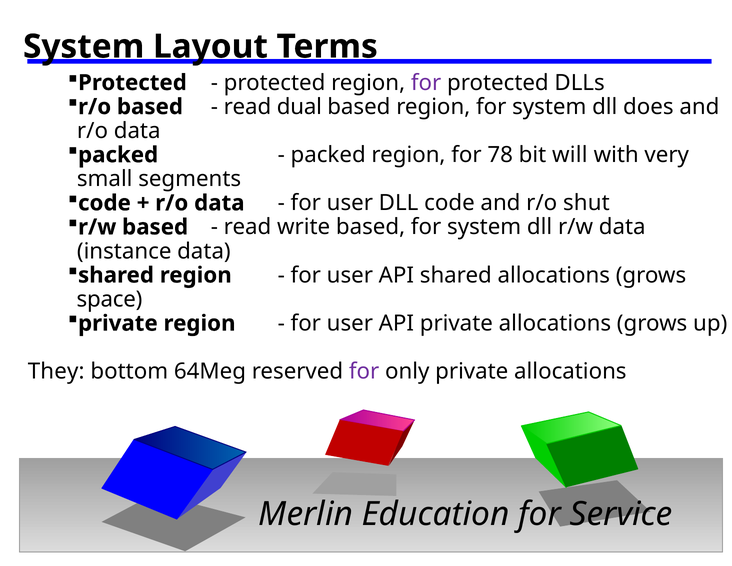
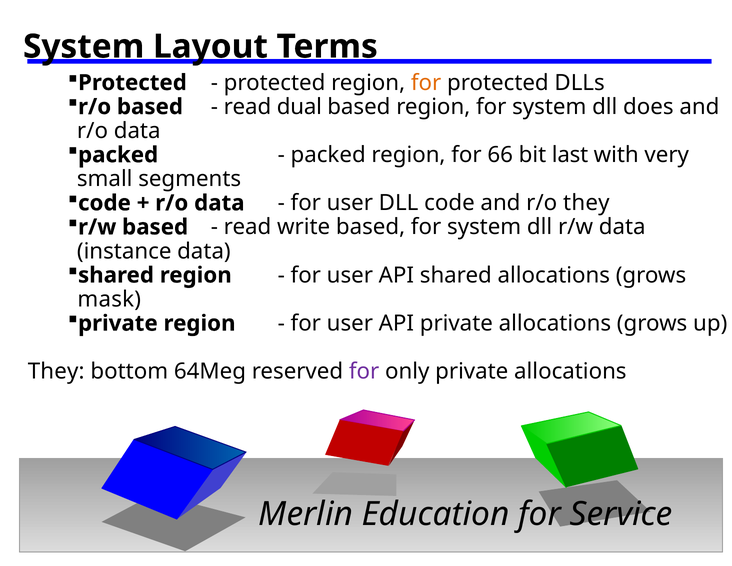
for colour: purple -> orange (426, 83)
78: 78 -> 66 (500, 155)
will: will -> last (570, 155)
r/o shut: shut -> they (586, 203)
space: space -> mask (109, 299)
